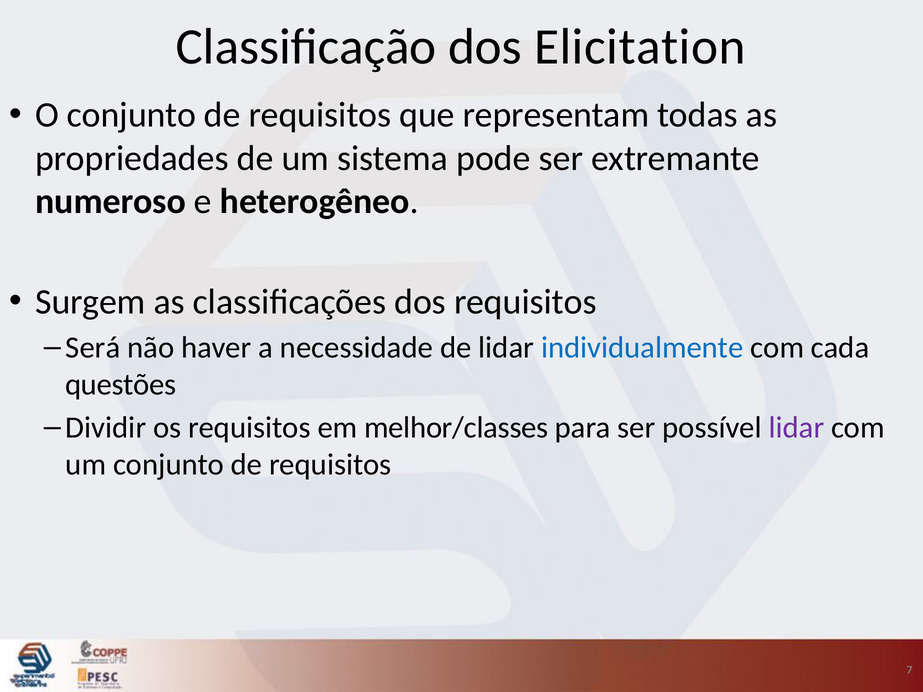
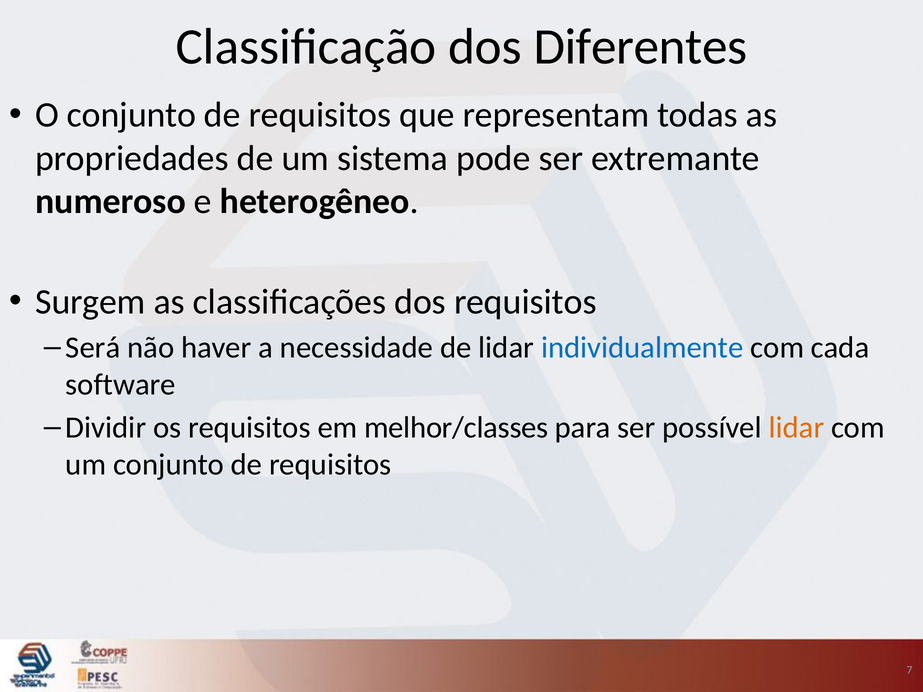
Elicitation: Elicitation -> Diferentes (640, 47)
questões: questões -> software (121, 385)
lidar colour: purple -> orange (796, 428)
